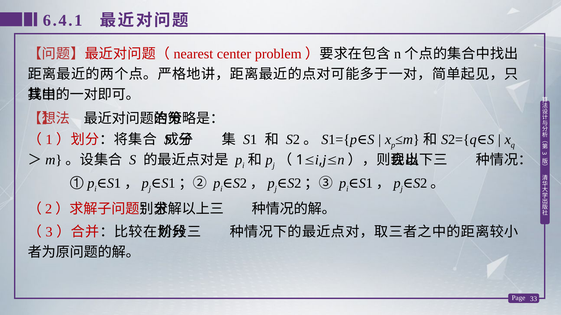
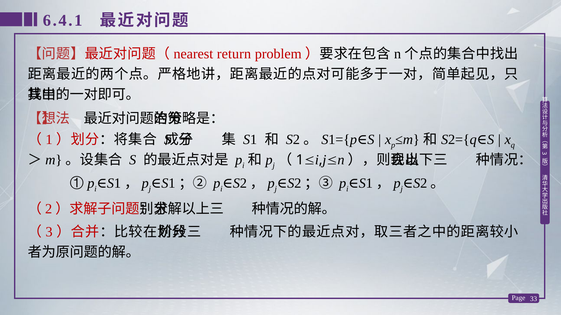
center: center -> return (234, 54)
